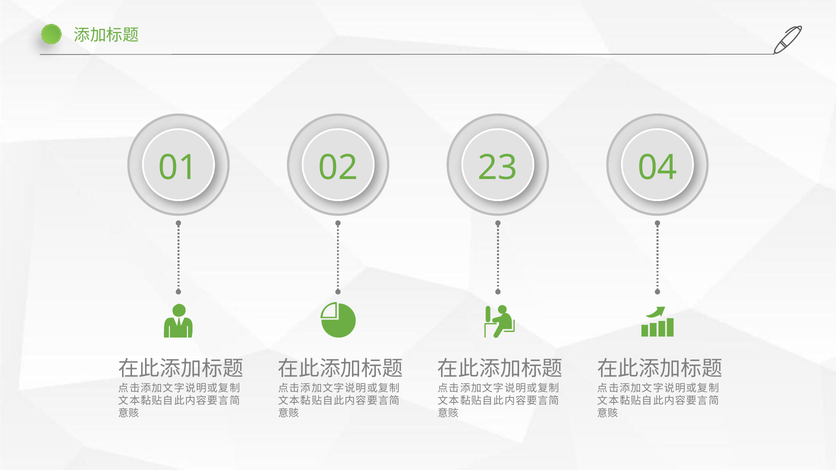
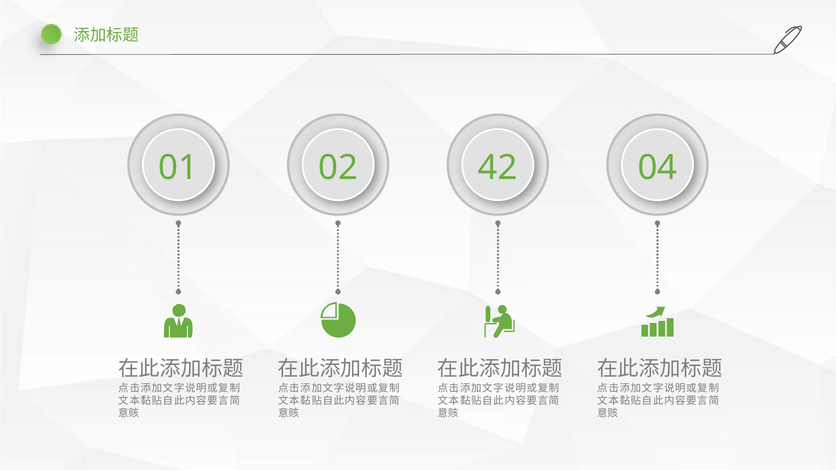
23: 23 -> 42 (498, 168)
